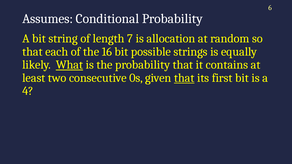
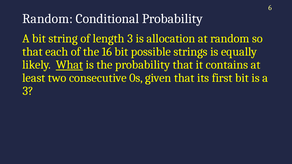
Assumes: Assumes -> Random (48, 19)
length 7: 7 -> 3 (130, 39)
that underline: present -> none (184, 78)
4: 4 -> 3 (28, 91)
